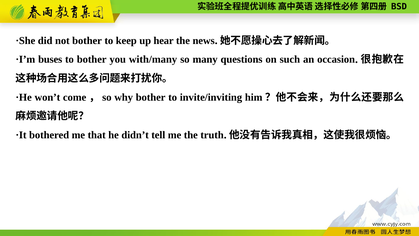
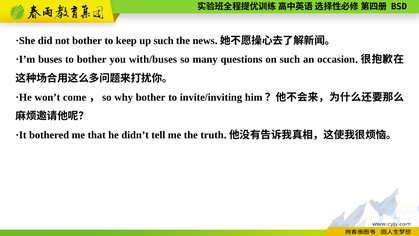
up hear: hear -> such (164, 41)
with/many: with/many -> with/buses (153, 59)
